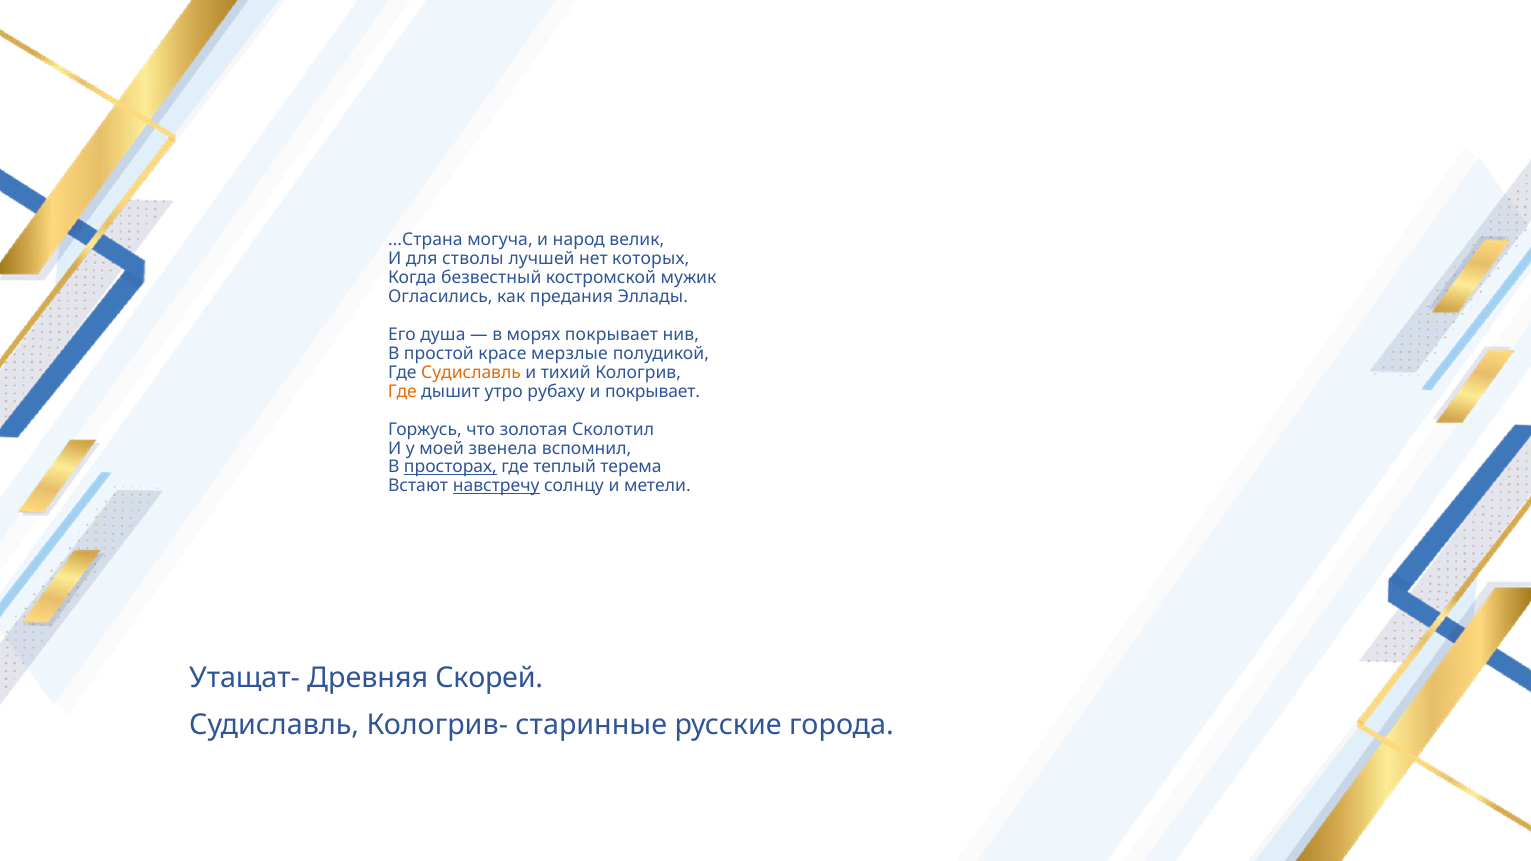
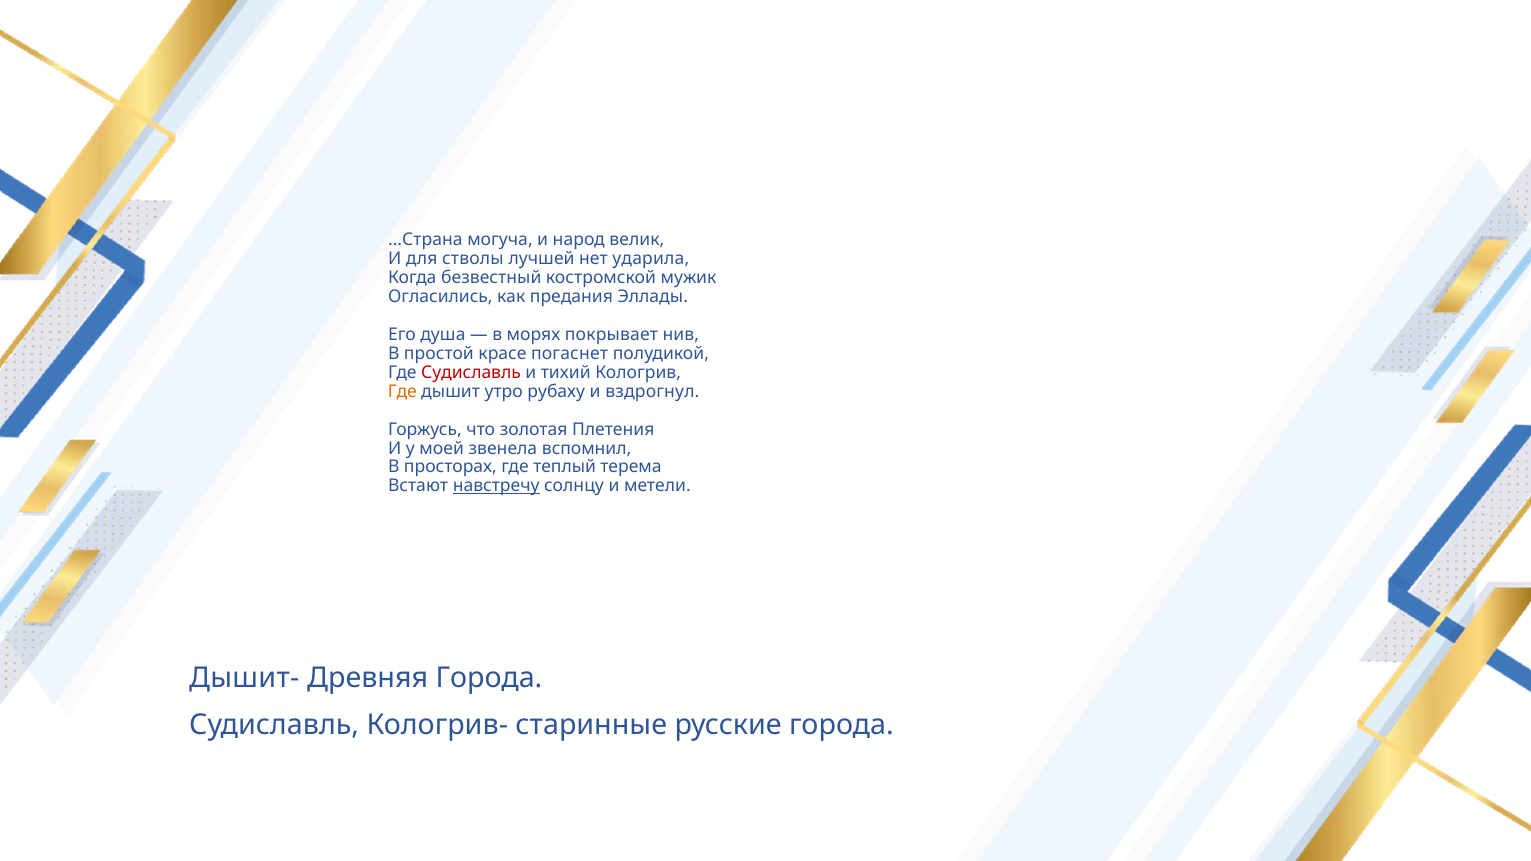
которых: которых -> ударила (651, 259)
мерзлые: мерзлые -> погаснет (570, 354)
Судиславль colour: orange -> red (471, 373)
и покрывает: покрывает -> вздрогнул (652, 391)
Сколотил: Сколотил -> Плетения (613, 429)
просторах underline: present -> none (450, 467)
Утащат-: Утащат- -> Дышит- (244, 678)
Древняя Скорей: Скорей -> Города (489, 678)
